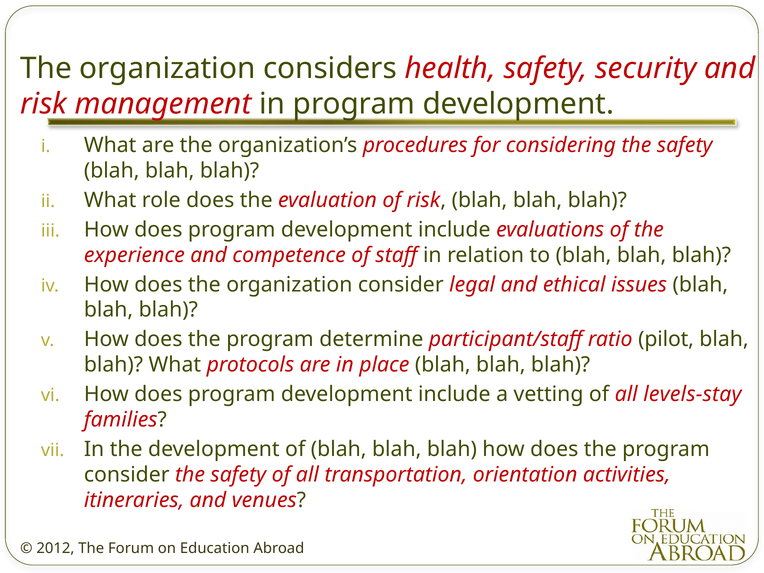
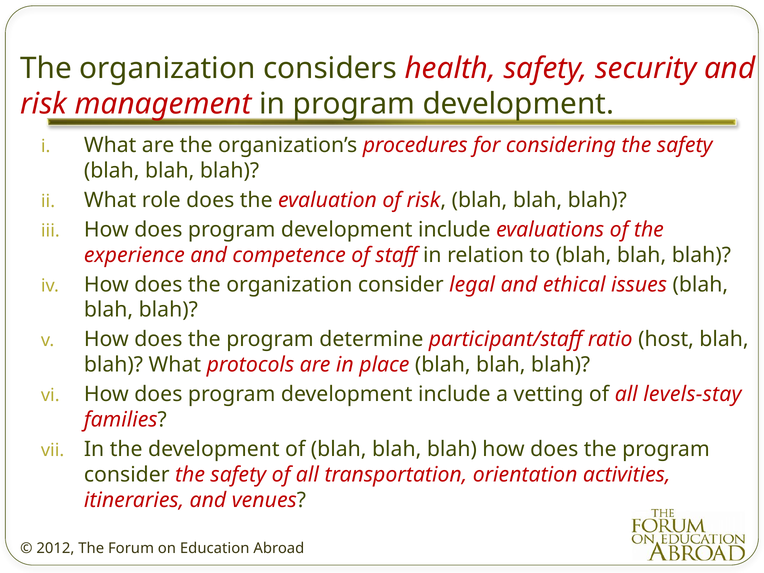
pilot: pilot -> host (666, 339)
